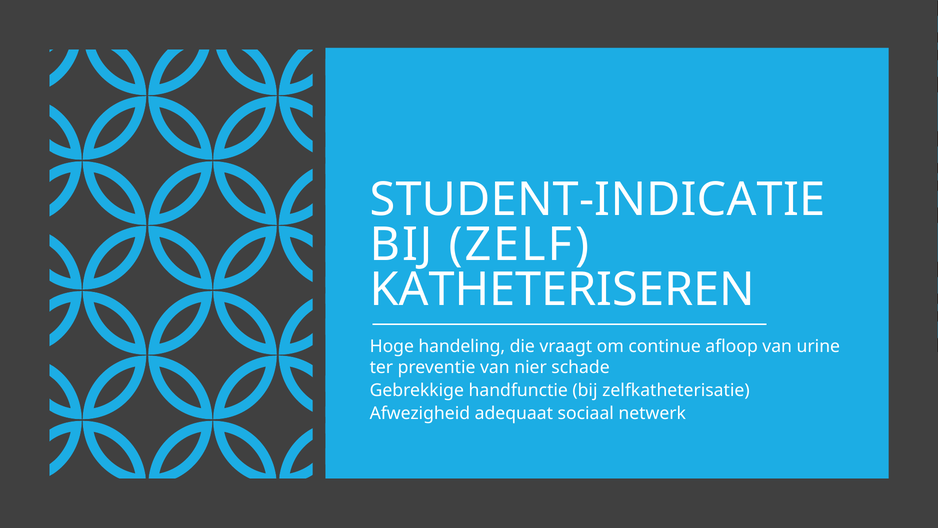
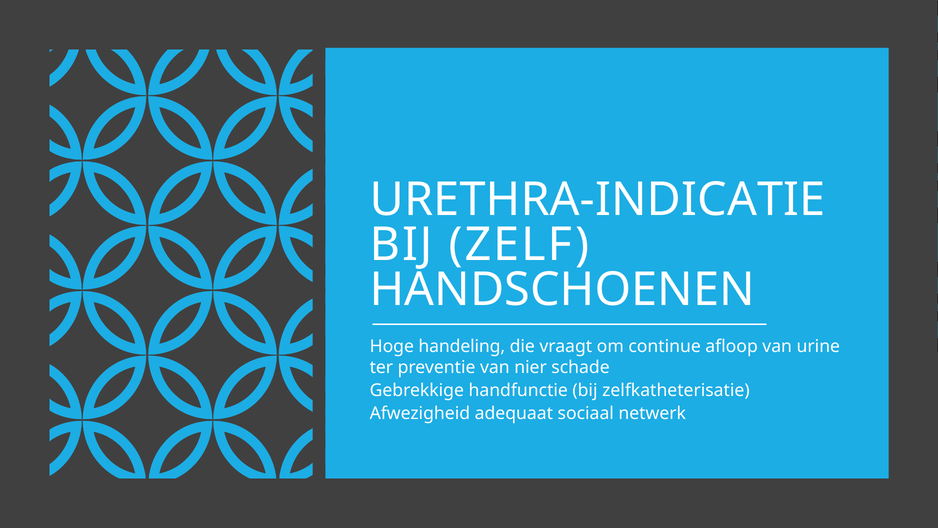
STUDENT-INDICATIE: STUDENT-INDICATIE -> URETHRA-INDICATIE (598, 200)
KATHETERISEREN: KATHETERISEREN -> HANDSCHOENEN (562, 290)
